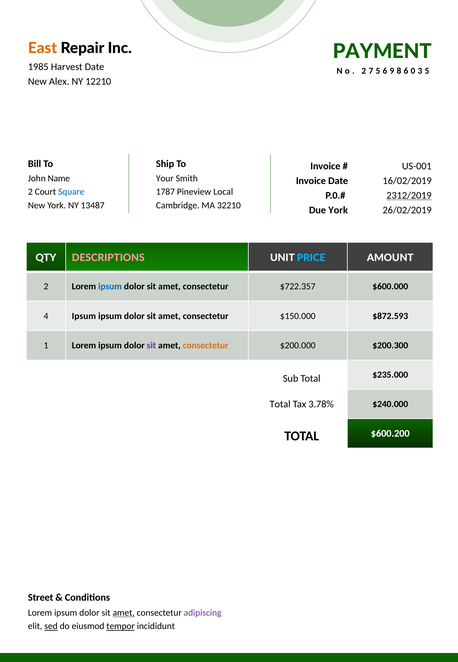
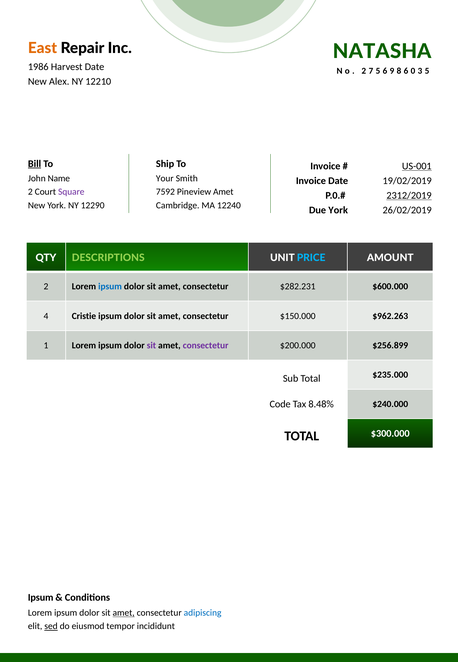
PAYMENT: PAYMENT -> NATASHA (382, 51)
1985: 1985 -> 1986 (38, 67)
Bill underline: none -> present (35, 164)
US-001 underline: none -> present (417, 166)
16/02/2019: 16/02/2019 -> 19/02/2019 (407, 181)
Square colour: blue -> purple (71, 192)
1787: 1787 -> 7592 (165, 192)
Pineview Local: Local -> Amet (223, 192)
13487: 13487 -> 12290 (93, 205)
32210: 32210 -> 12240 (229, 205)
DESCRIPTIONS colour: pink -> light green (108, 257)
$722.357: $722.357 -> $282.231 (298, 286)
4 Ipsum: Ipsum -> Cristie (84, 316)
$872.593: $872.593 -> $962.263 (390, 316)
consectetur colour: orange -> purple (206, 345)
$200.300: $200.300 -> $256.899 (390, 345)
Total: Total -> Code (280, 404)
3.78%: 3.78% -> 8.48% (321, 404)
$600.200: $600.200 -> $300.000 (390, 433)
Street: Street -> Ipsum (41, 597)
adipiscing colour: purple -> blue (203, 612)
tempor underline: present -> none (121, 626)
